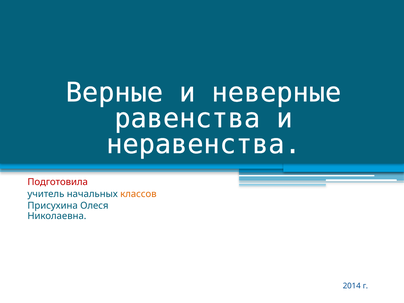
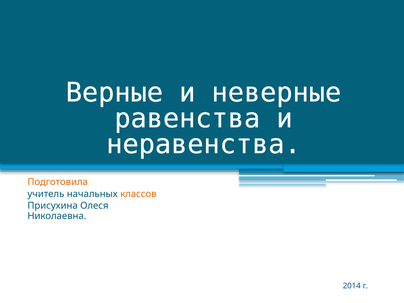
Подготовила colour: red -> orange (58, 182)
